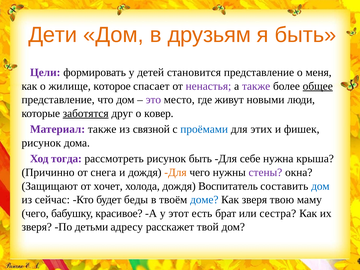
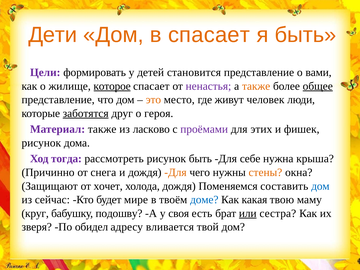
в друзьям: друзьям -> спасает (209, 35)
меня: меня -> вами (319, 72)
которое underline: none -> present (112, 86)
также colour: purple -> orange (256, 86)
это colour: purple -> orange (153, 100)
новыми: новыми -> человек (265, 100)
ковер: ковер -> героя (159, 113)
связной: связной -> ласково (151, 129)
проёмами colour: blue -> purple (204, 129)
стены colour: purple -> orange (265, 172)
Воспитатель: Воспитатель -> Поменяемся (228, 186)
беды: беды -> мире (136, 200)
Как зверя: зверя -> какая (254, 200)
чего: чего -> круг (35, 213)
красивое: красивое -> подошву (119, 213)
этот: этот -> своя (179, 213)
или underline: none -> present (248, 213)
детьми: детьми -> обидел (92, 227)
расскажет: расскажет -> вливается (170, 227)
